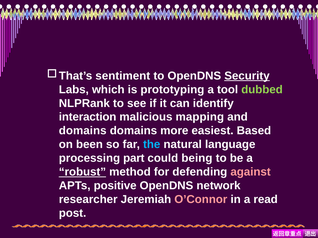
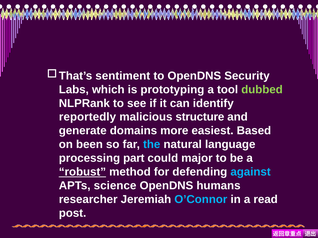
Security underline: present -> none (247, 76)
interaction: interaction -> reportedly (87, 117)
mapping: mapping -> structure (200, 117)
domains: domains -> generate (83, 131)
being: being -> major (197, 159)
against colour: pink -> light blue (251, 172)
positive: positive -> science (115, 186)
network: network -> humans (218, 186)
O’Connor colour: pink -> light blue (201, 200)
